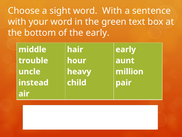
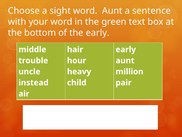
word With: With -> Aunt (112, 11)
